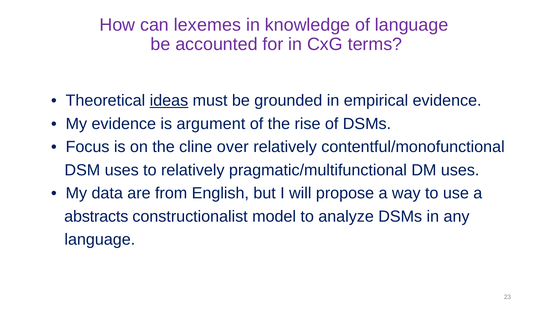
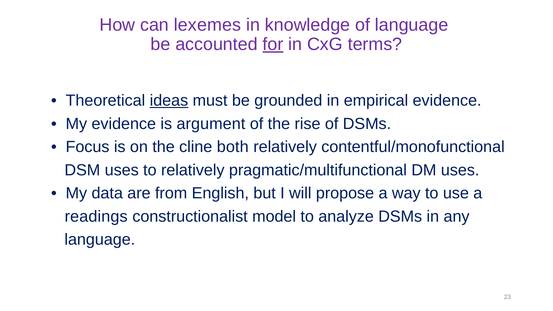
for underline: none -> present (273, 44)
over: over -> both (233, 147)
abstracts: abstracts -> readings (96, 216)
